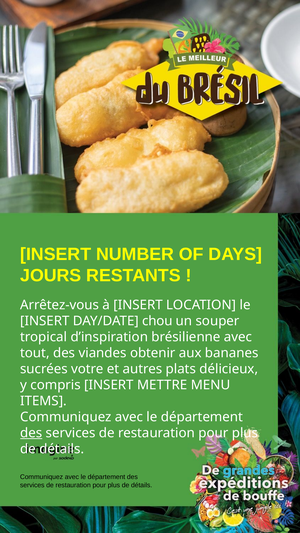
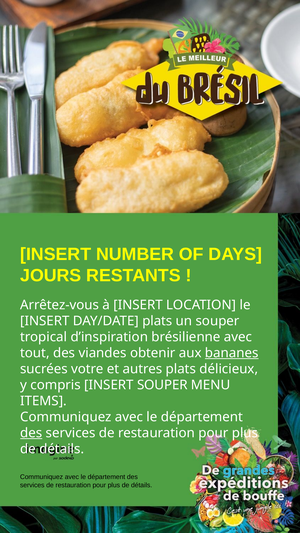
DAY/DATE chou: chou -> plats (157, 321)
bananes underline: none -> present (232, 353)
INSERT METTRE: METTRE -> SOUPER (162, 385)
